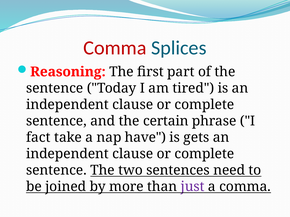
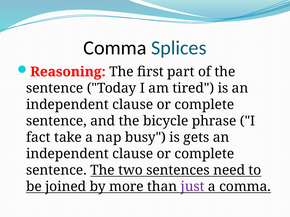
Comma colour: red -> black (115, 48)
certain: certain -> bicycle (166, 121)
have: have -> busy (145, 138)
